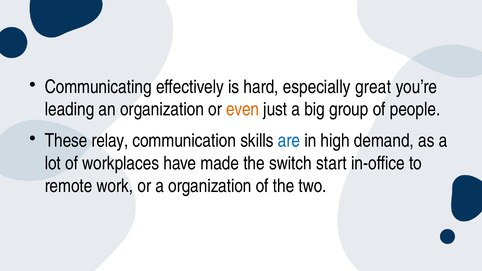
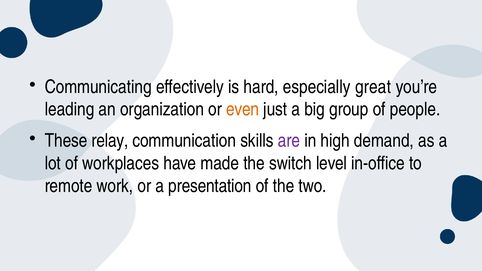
are colour: blue -> purple (289, 141)
start: start -> level (332, 163)
a organization: organization -> presentation (210, 186)
